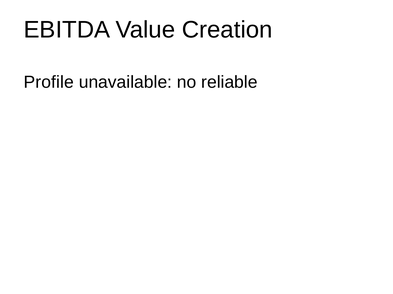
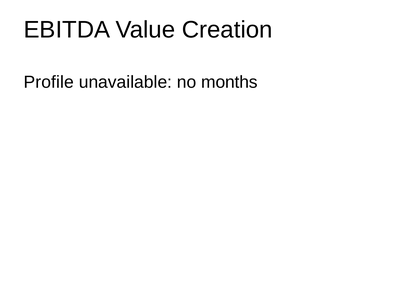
reliable: reliable -> months (229, 82)
